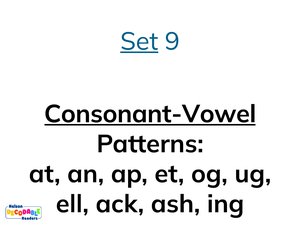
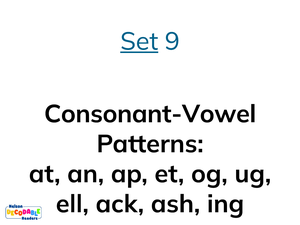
Consonant-Vowel underline: present -> none (150, 114)
